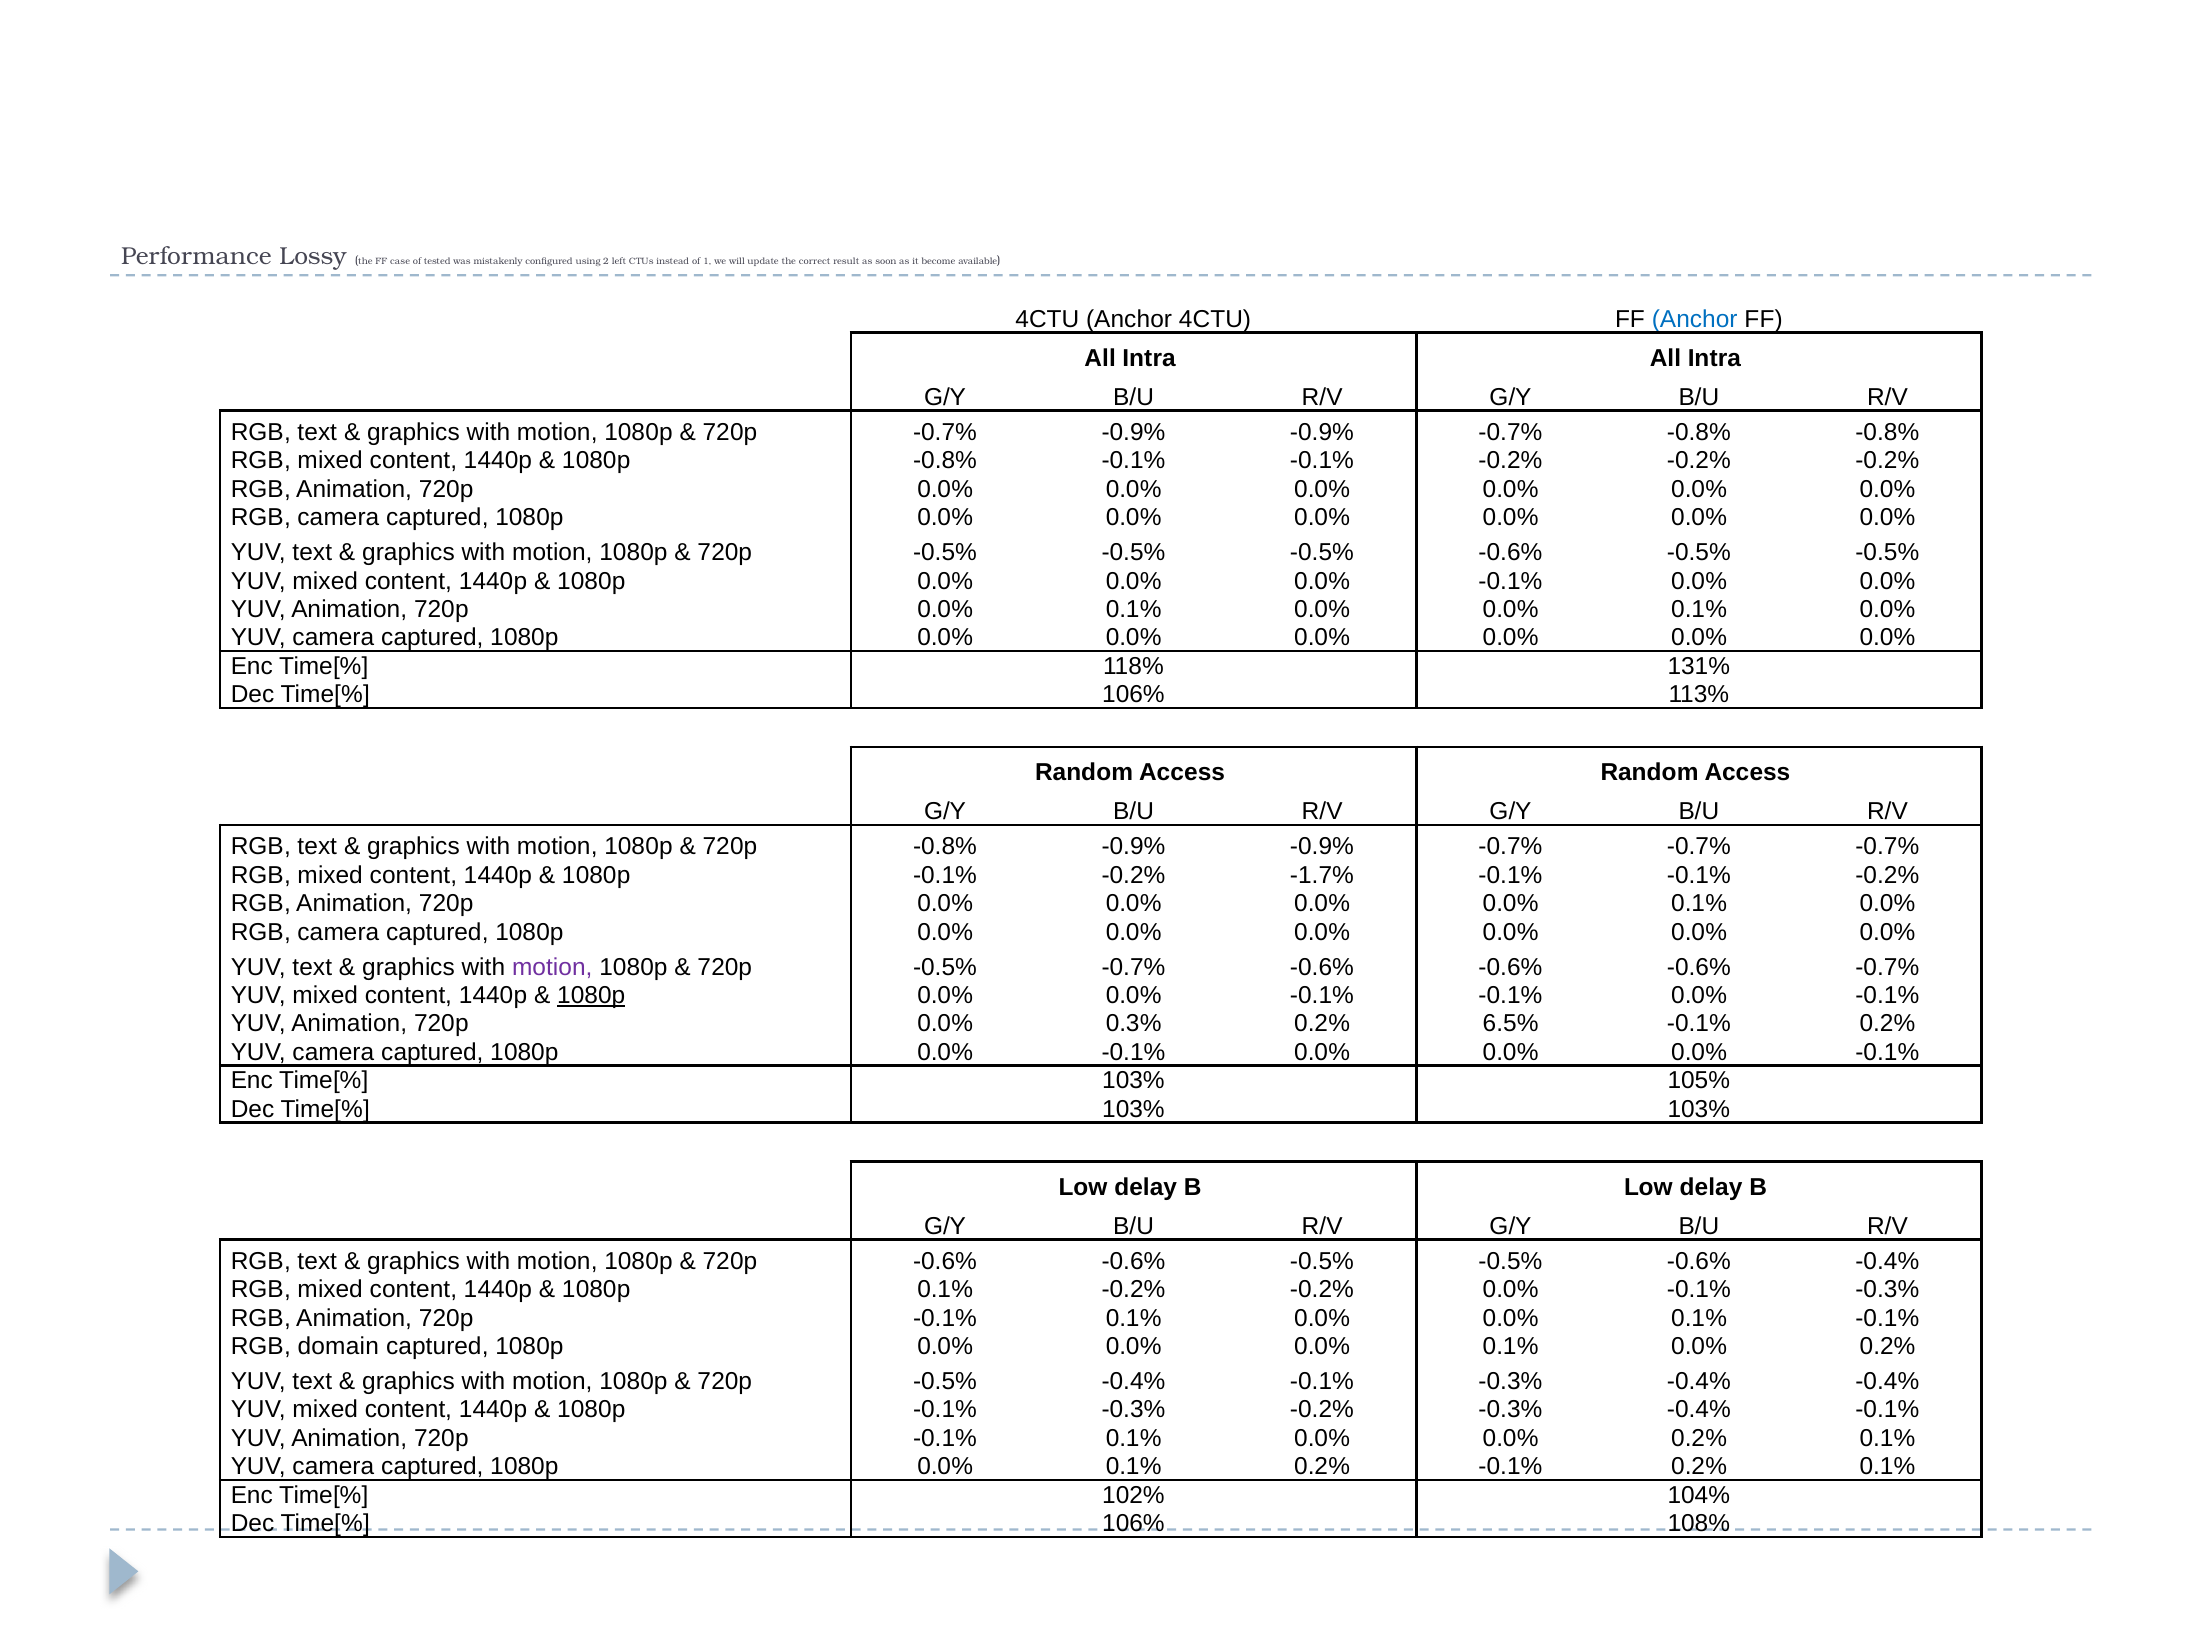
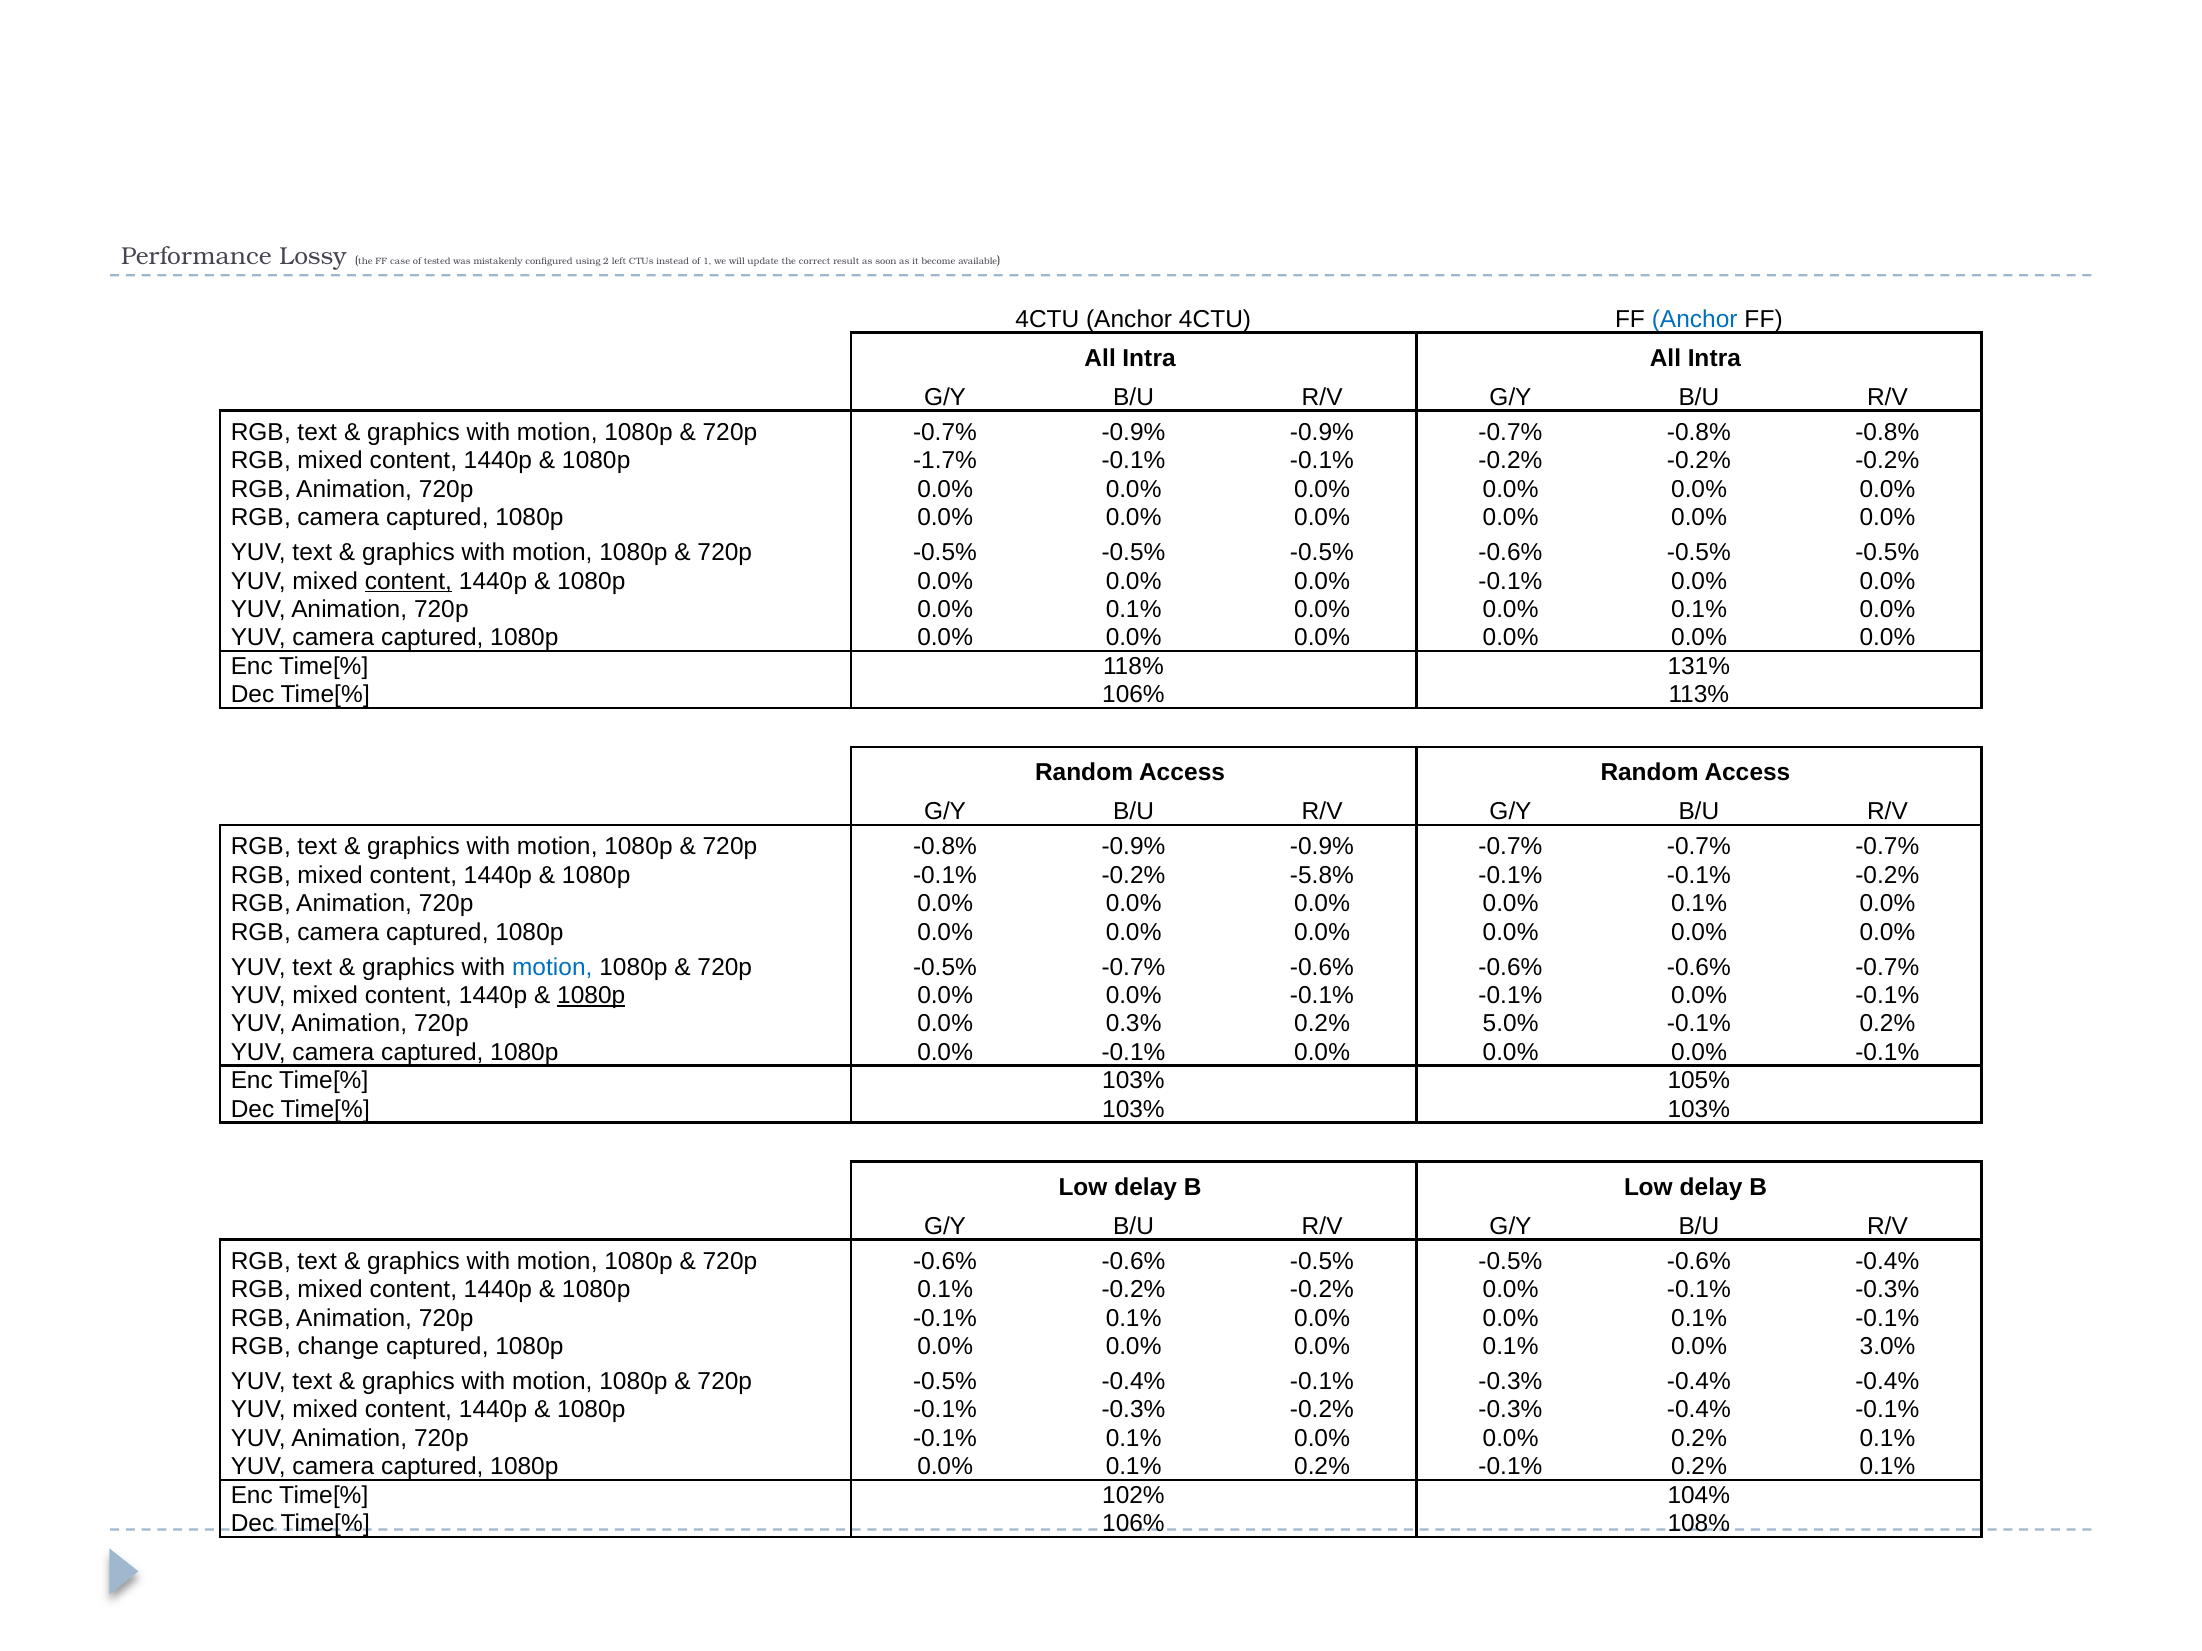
1080p -0.8%: -0.8% -> -1.7% (945, 461)
content underline: none -> present (408, 581)
-1.7%: -1.7% -> -5.8% (1322, 875)
motion colour: purple -> blue (552, 967)
6.5%: 6.5% -> 5.0% (1511, 1024)
domain: domain -> change (338, 1347)
0.1% 0.0% 0.2%: 0.2% -> 3.0% (1888, 1347)
